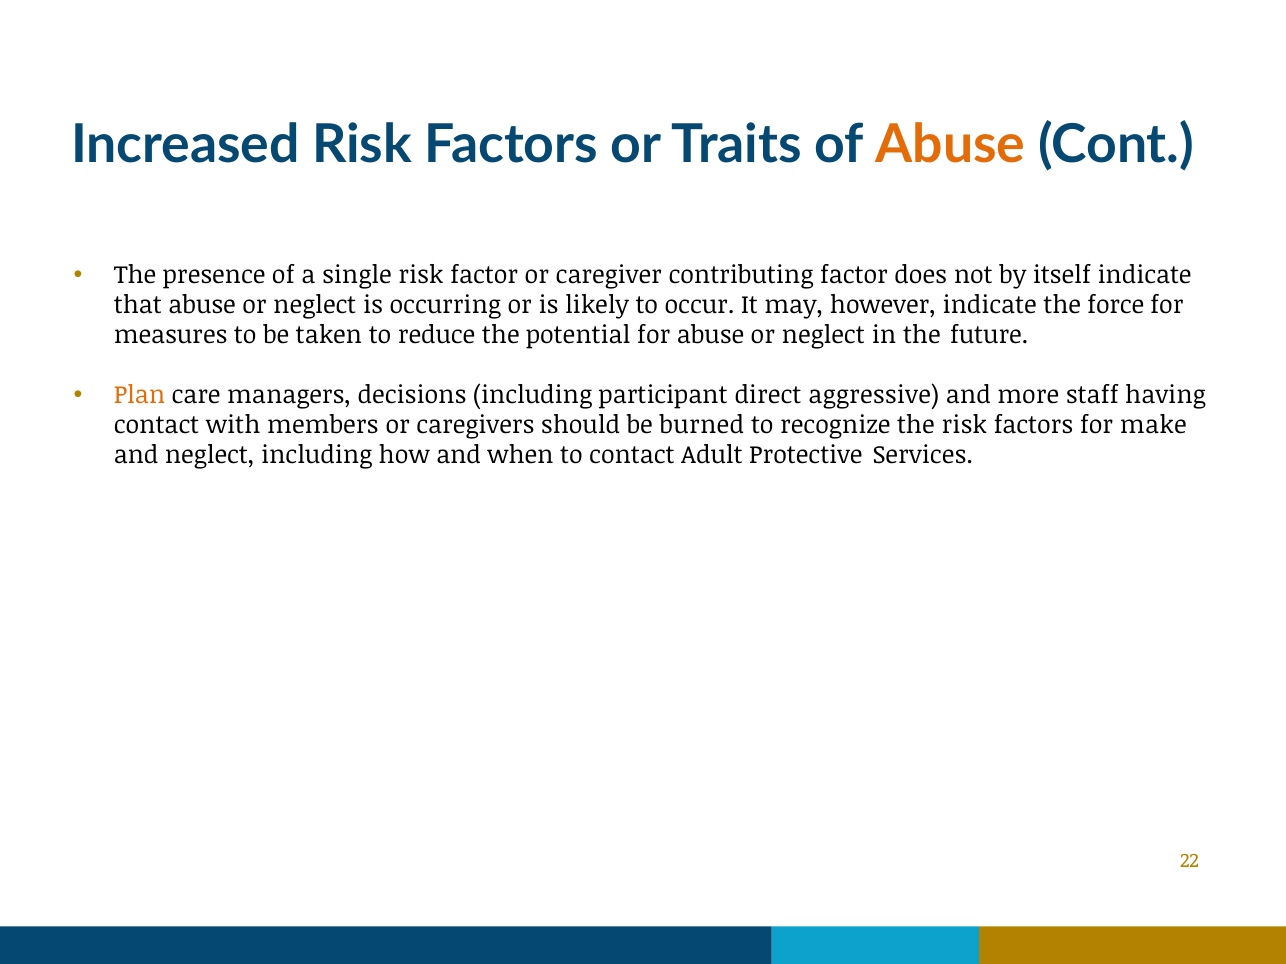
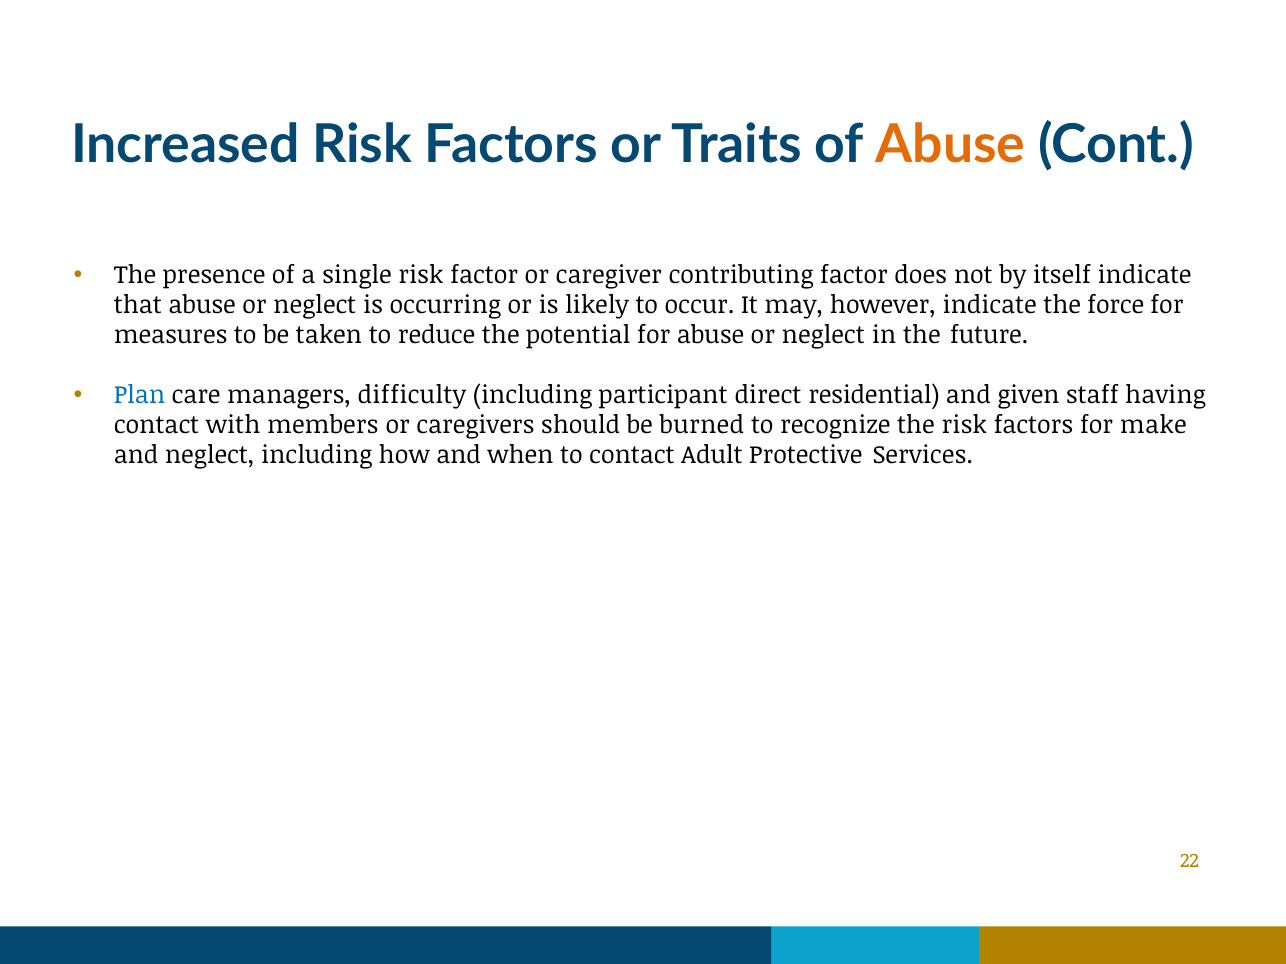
Plan colour: orange -> blue (140, 396)
decisions: decisions -> difficulty (412, 396)
aggressive: aggressive -> residential (874, 396)
more: more -> given (1028, 396)
